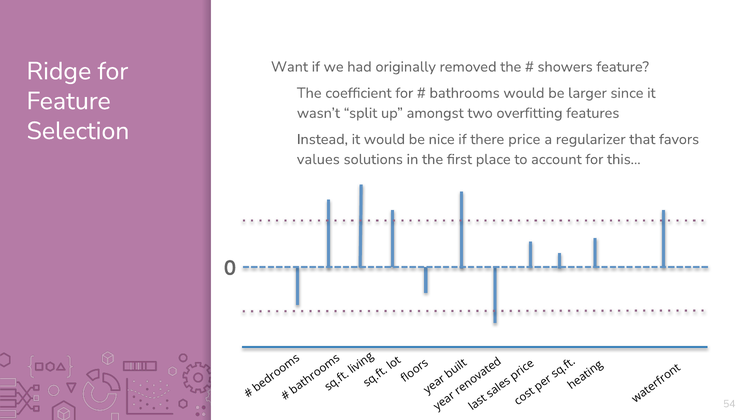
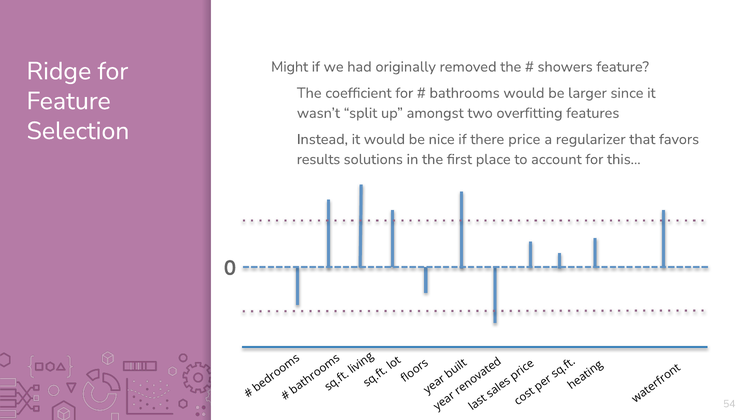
Want: Want -> Might (290, 67)
values: values -> results (318, 159)
